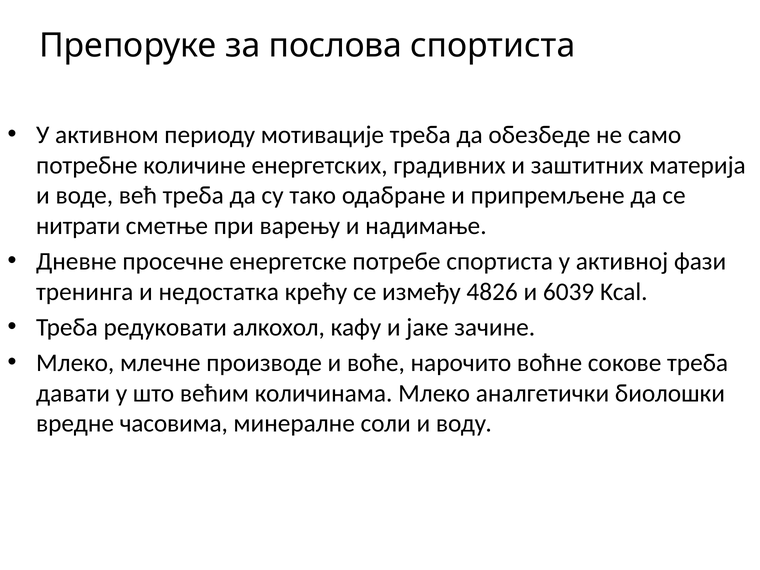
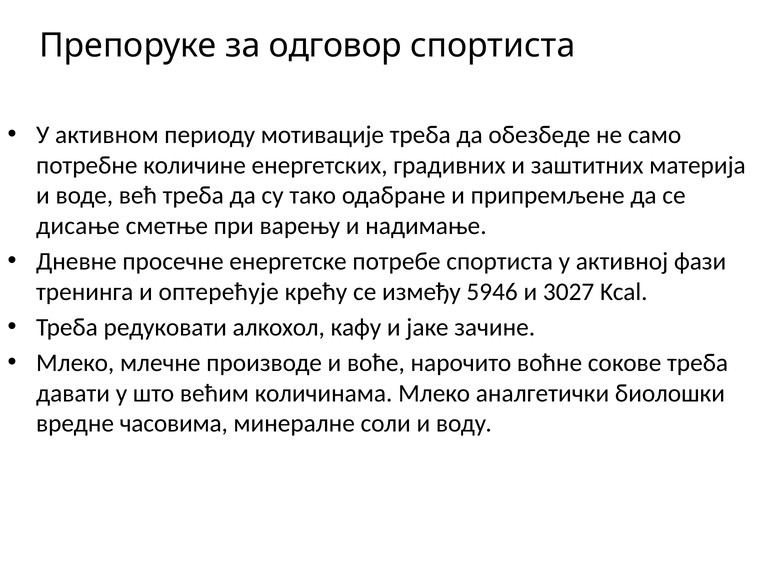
послова: послова -> одговор (335, 45)
нитрати: нитрати -> дисање (78, 226)
недостатка: недостатка -> оптерећује (219, 292)
4826: 4826 -> 5946 (492, 292)
6039: 6039 -> 3027 (569, 292)
